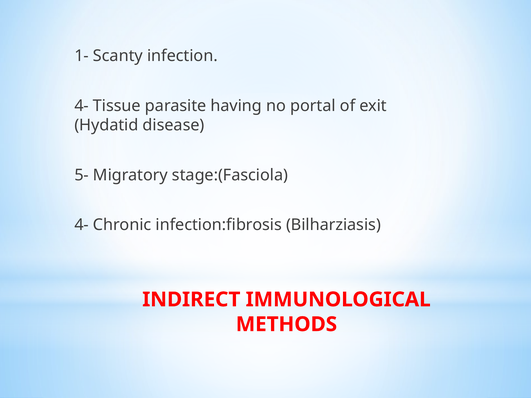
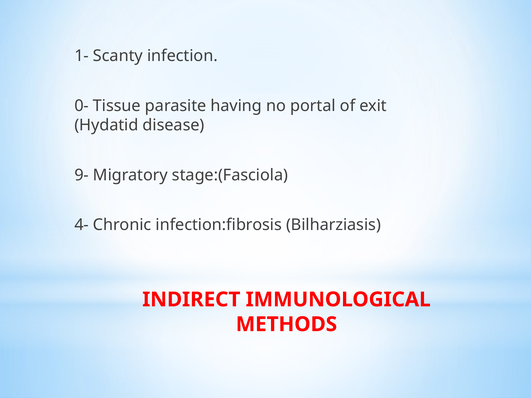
4-: 4- -> 0- (82, 106)
5-: 5- -> 9- (82, 175)
